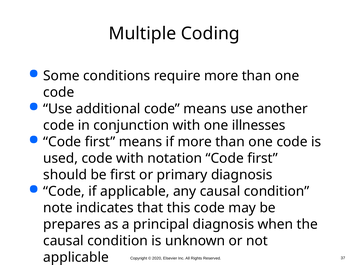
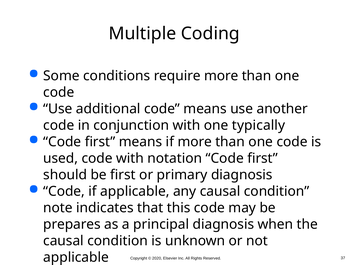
illnesses: illnesses -> typically (259, 125)
